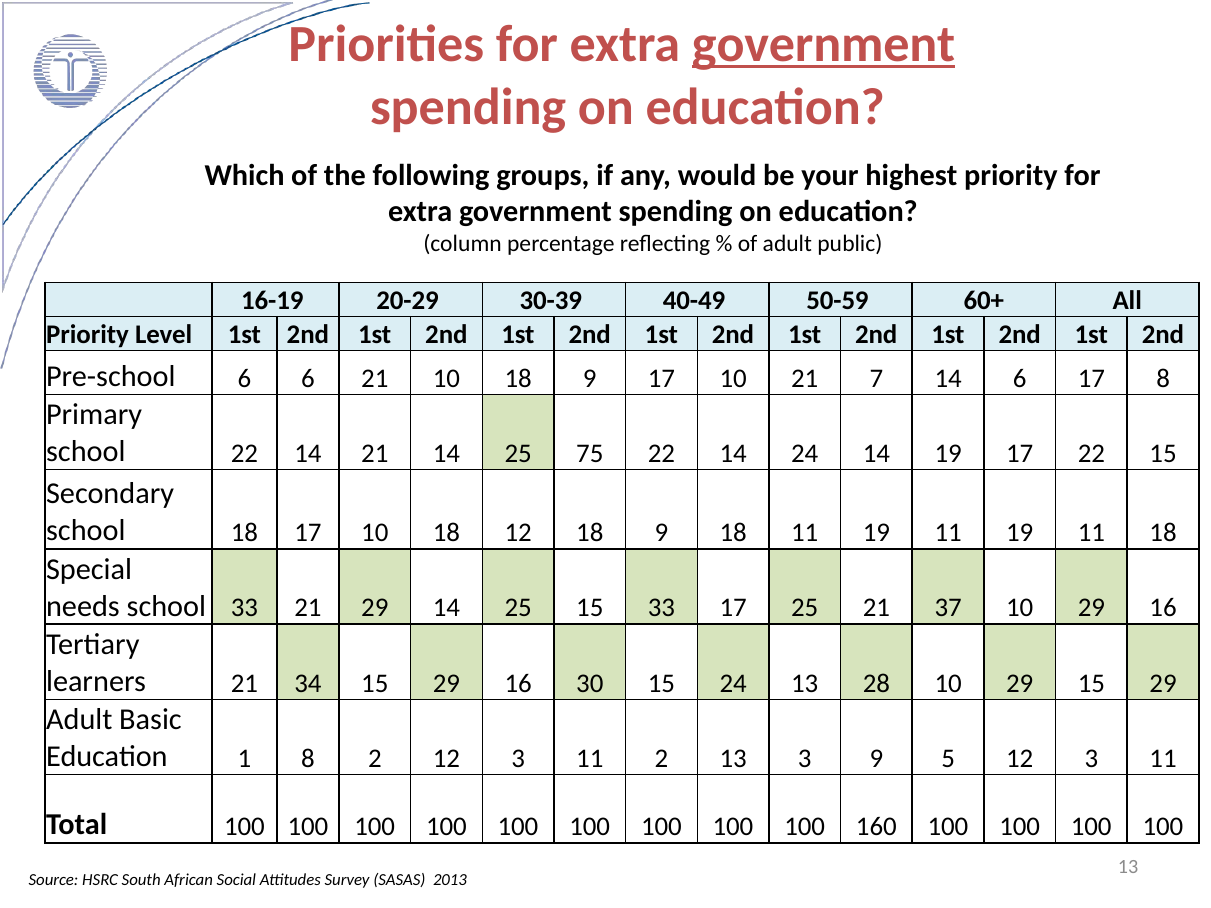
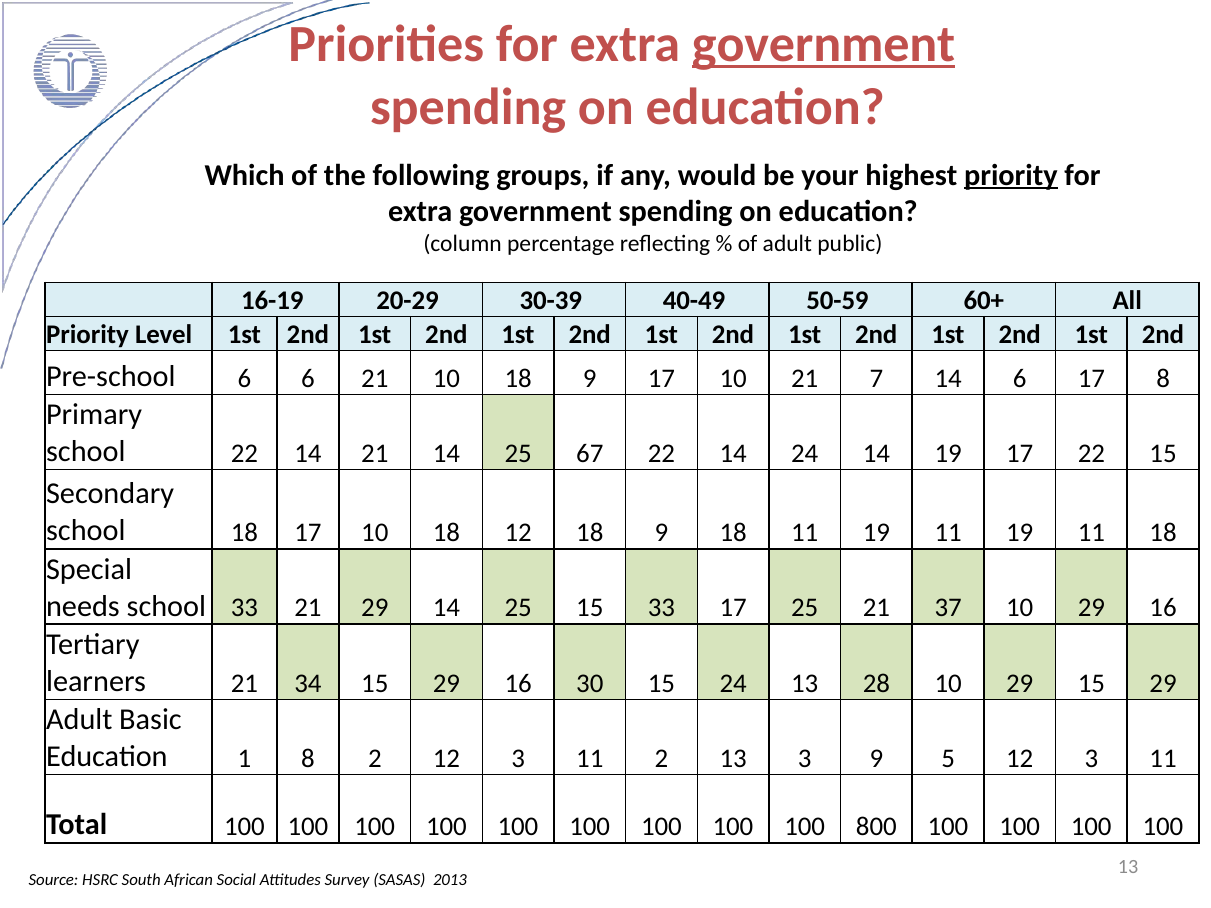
priority underline: none -> present (1011, 175)
75: 75 -> 67 (590, 454)
160: 160 -> 800 (876, 827)
